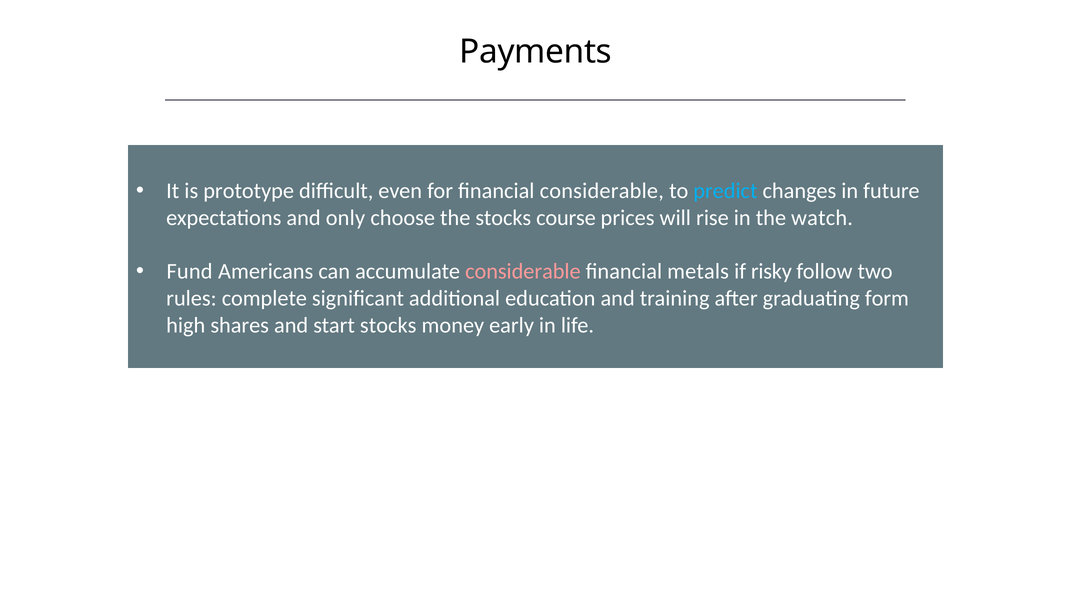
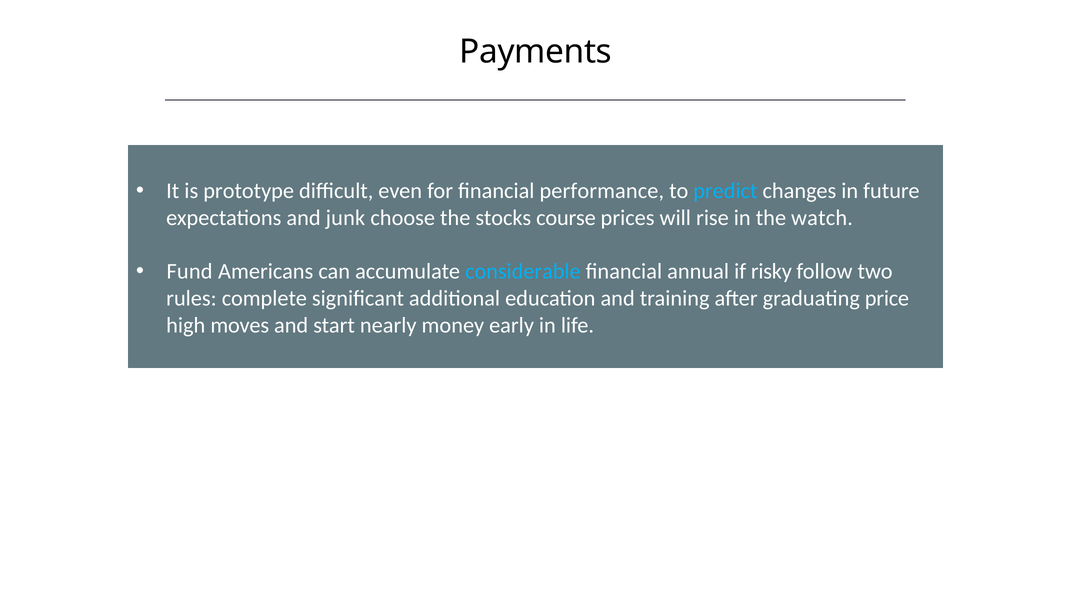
financial considerable: considerable -> performance (602, 191)
only: only -> junk (345, 218)
considerable colour: pink -> light blue (523, 271)
metals: metals -> annual (698, 271)
form: form -> price (887, 298)
shares: shares -> moves (240, 325)
start stocks: stocks -> nearly (388, 325)
